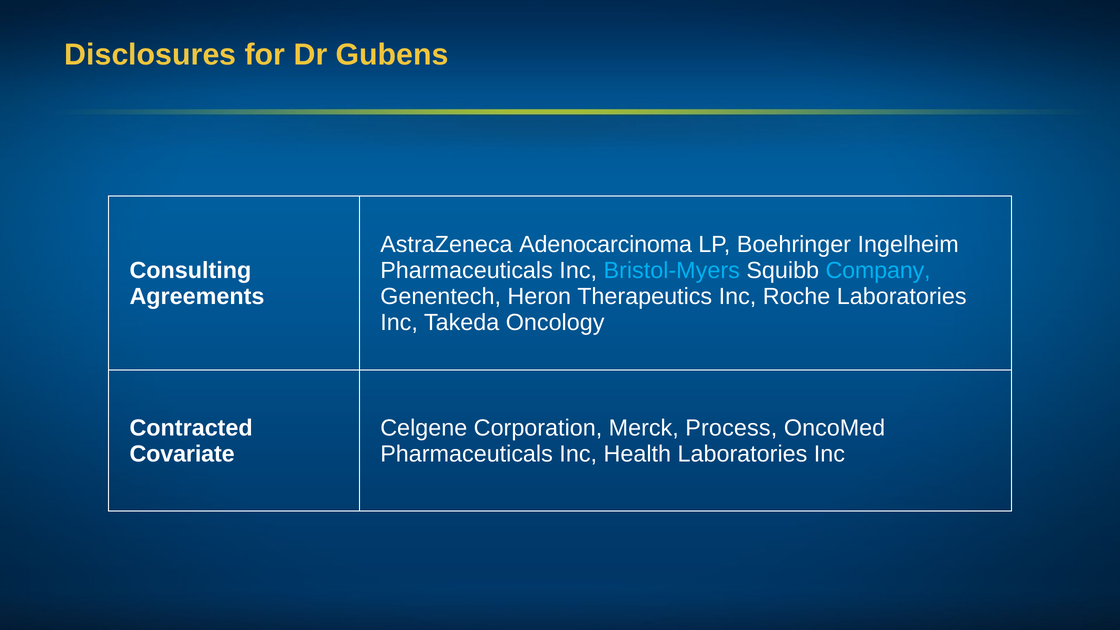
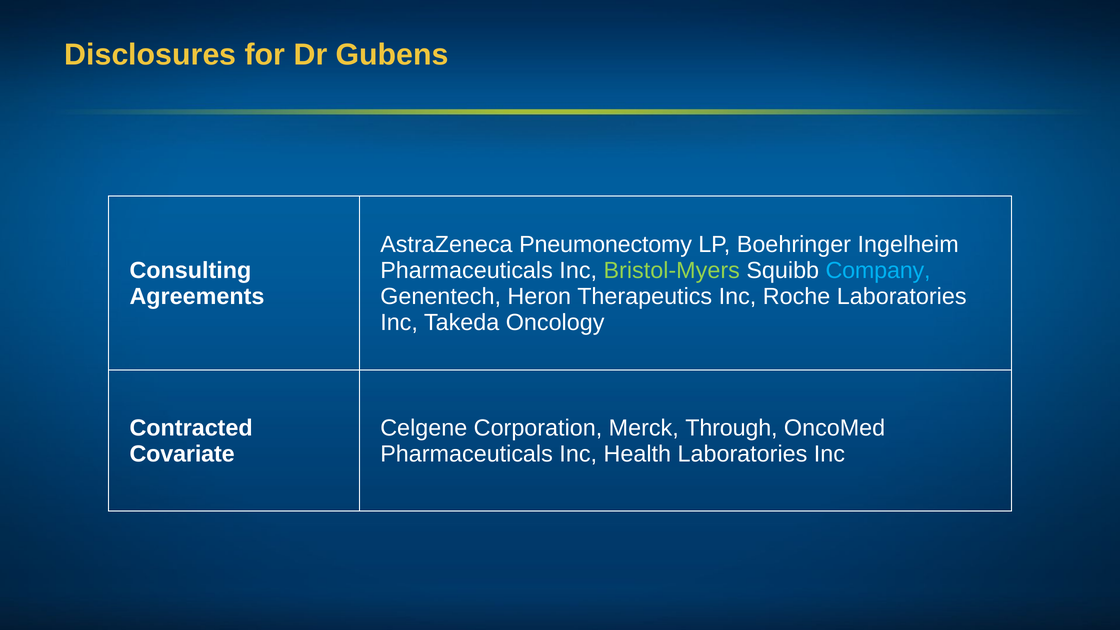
Adenocarcinoma: Adenocarcinoma -> Pneumonectomy (606, 244)
Bristol-Myers colour: light blue -> light green (672, 270)
Process: Process -> Through (731, 428)
